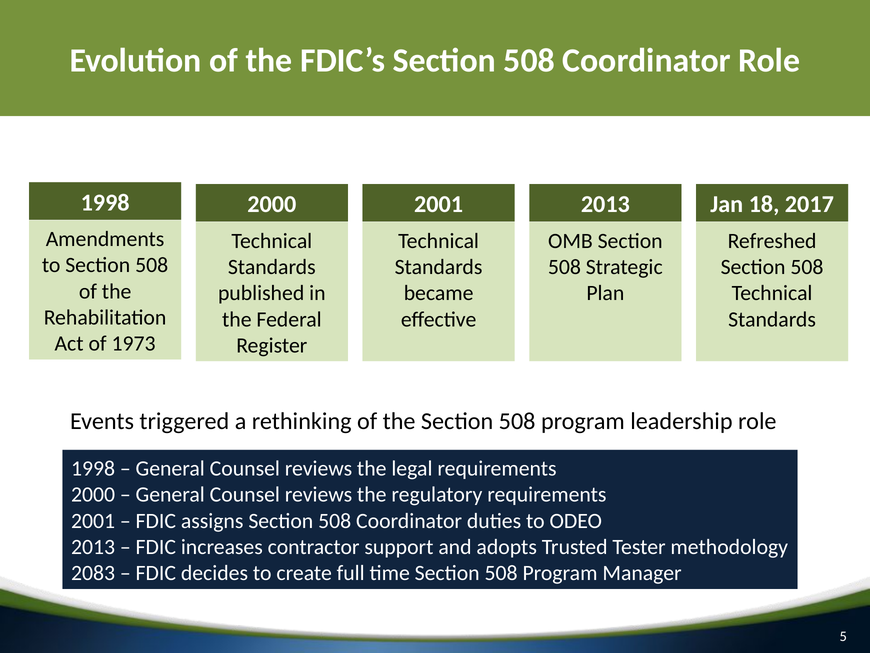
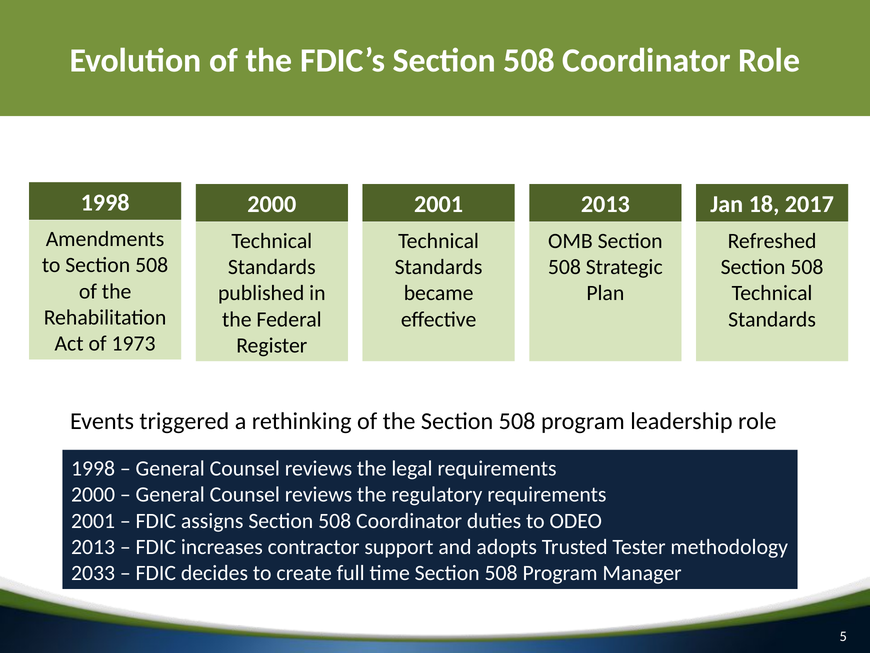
2083: 2083 -> 2033 (93, 573)
